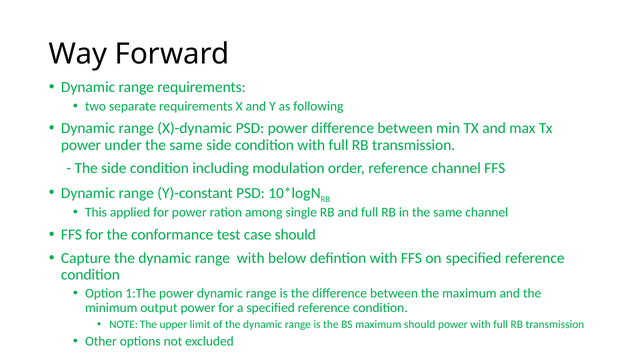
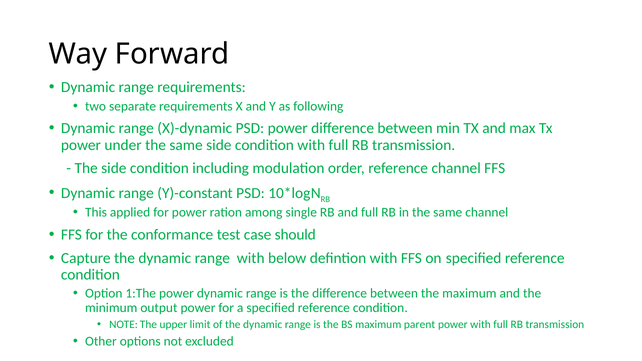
maximum should: should -> parent (420, 325)
